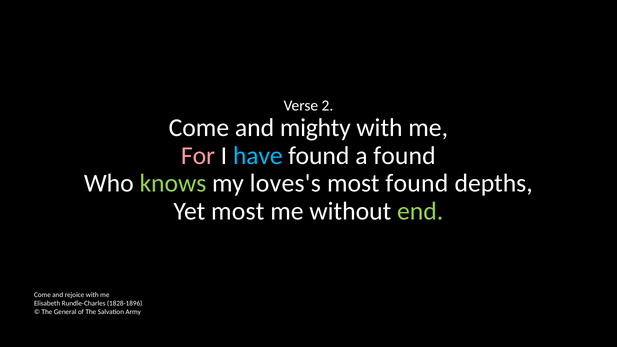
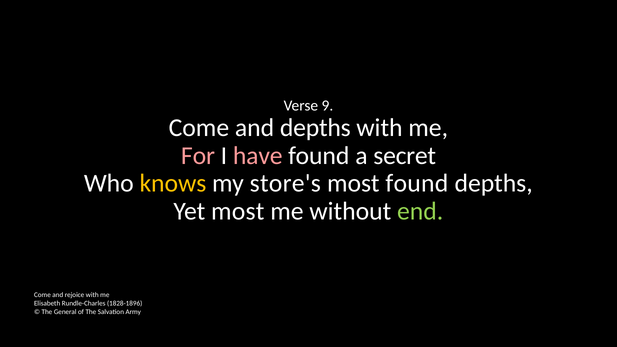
2: 2 -> 9 (327, 106)
and mighty: mighty -> depths (315, 128)
have colour: light blue -> pink (258, 156)
a found: found -> secret (405, 156)
knows colour: light green -> yellow (173, 183)
loves's: loves's -> store's (285, 183)
